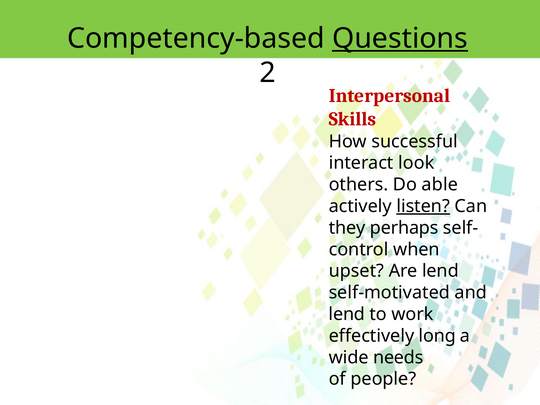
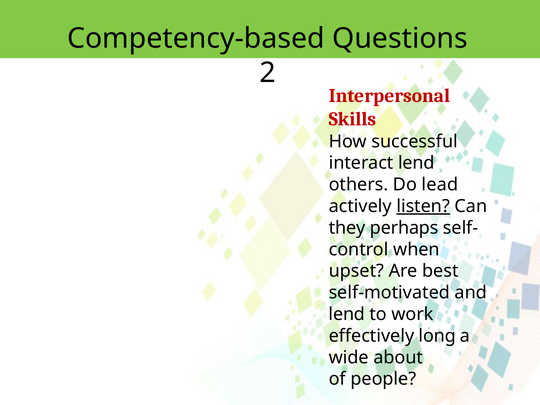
Questions underline: present -> none (400, 39)
interact look: look -> lend (416, 163)
able: able -> lead (440, 185)
Are lend: lend -> best (440, 271)
needs: needs -> about (398, 357)
